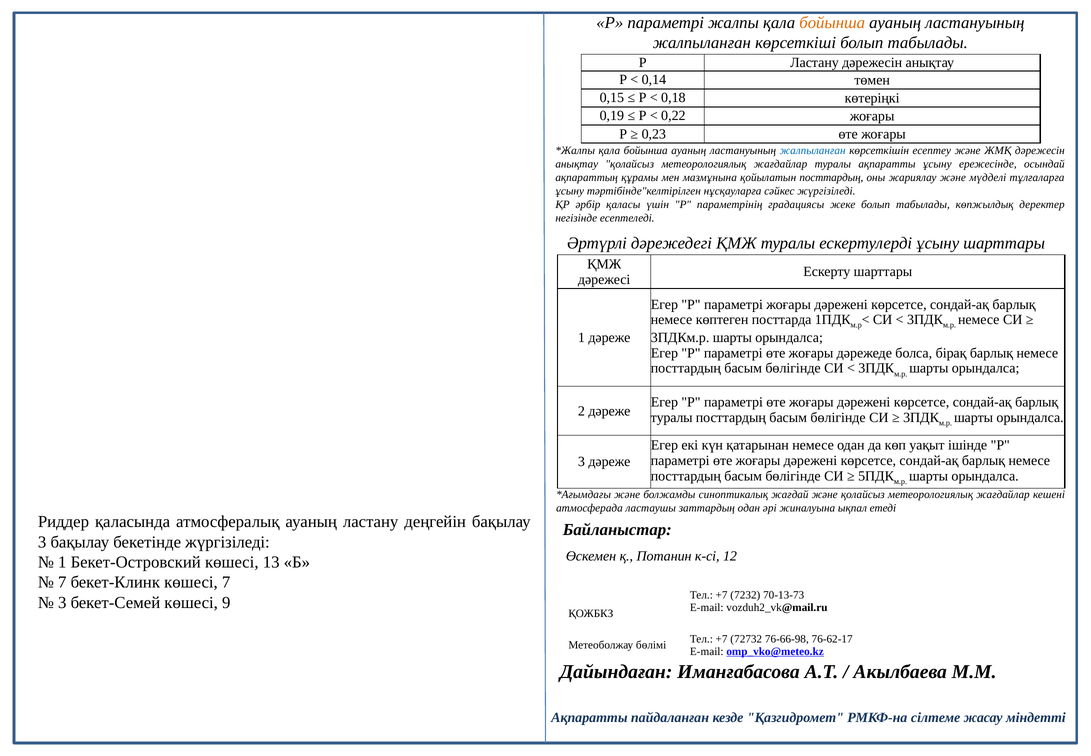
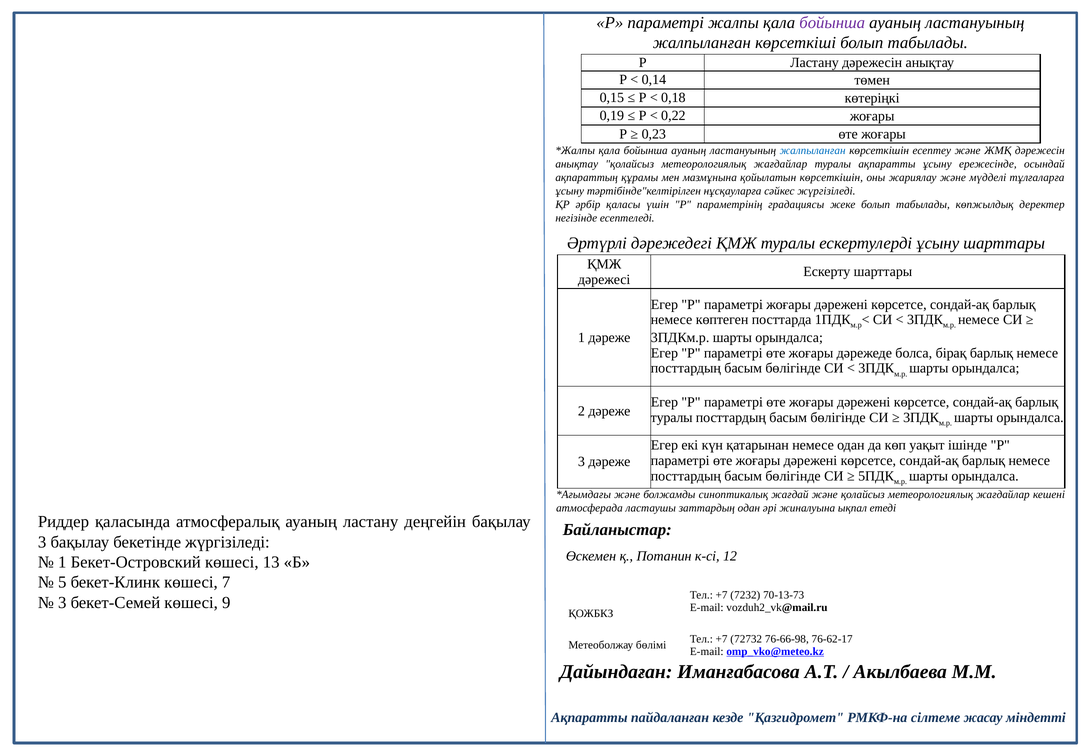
бойынша colour: orange -> purple (832, 22)
қойылатын посттардың: посттардың -> көрсеткішін (831, 177)
7: 7 -> 5 (62, 582)
